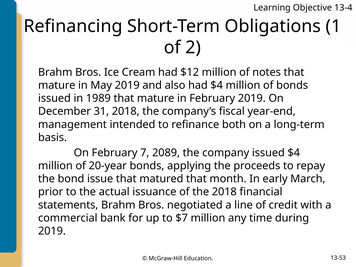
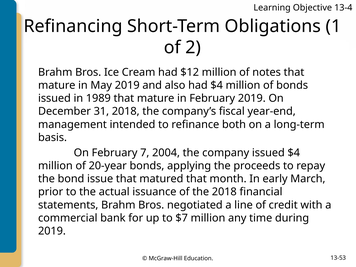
2089: 2089 -> 2004 (166, 153)
